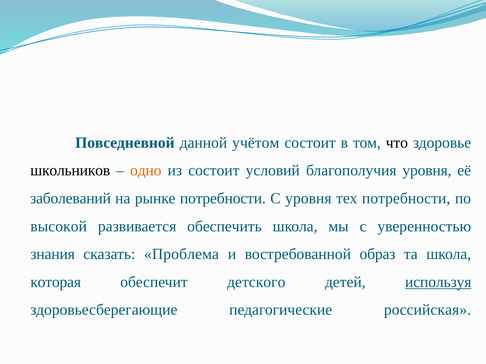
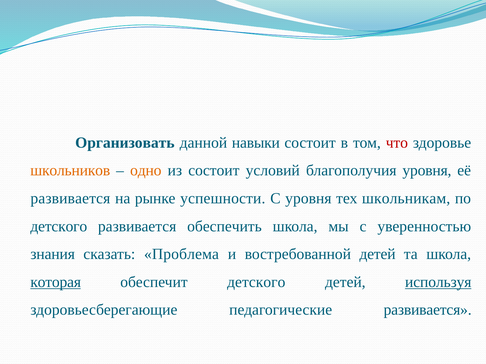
Повседневной: Повседневной -> Организовать (125, 143)
учётом: учётом -> навыки (256, 143)
что colour: black -> red (397, 143)
школьников colour: black -> orange (70, 171)
заболеваний: заболеваний -> развивается (70, 199)
рынке потребности: потребности -> успешности (223, 199)
тех потребности: потребности -> школьникам (406, 199)
высокой: высокой -> детского (59, 227)
востребованной образ: образ -> детей (378, 254)
которая underline: none -> present (56, 282)
педагогические российская: российская -> развивается (428, 310)
